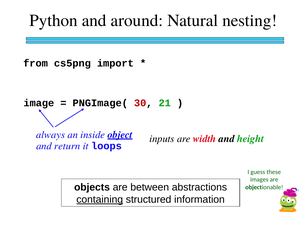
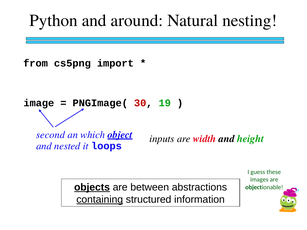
21: 21 -> 19 (165, 103)
always: always -> second (51, 135)
inside: inside -> which (93, 135)
return: return -> nested (67, 146)
objects underline: none -> present (92, 187)
